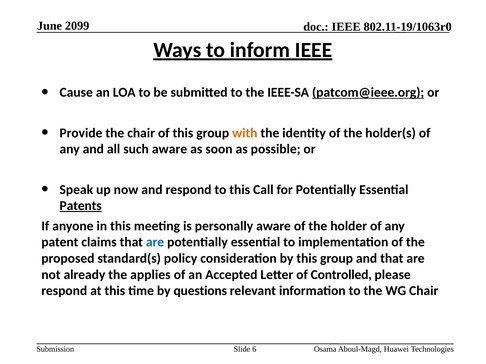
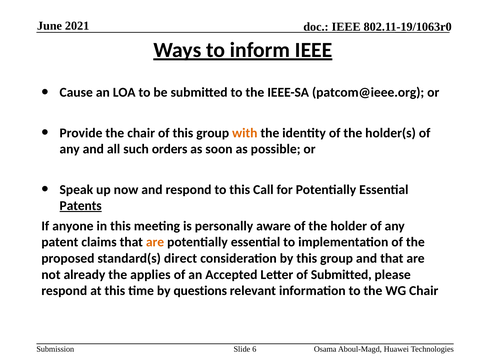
2099: 2099 -> 2021 (77, 26)
patcom@ieee.org underline: present -> none (368, 93)
such aware: aware -> orders (170, 149)
are colour: blue -> orange (155, 243)
policy: policy -> direct (181, 259)
of Controlled: Controlled -> Submitted (341, 275)
